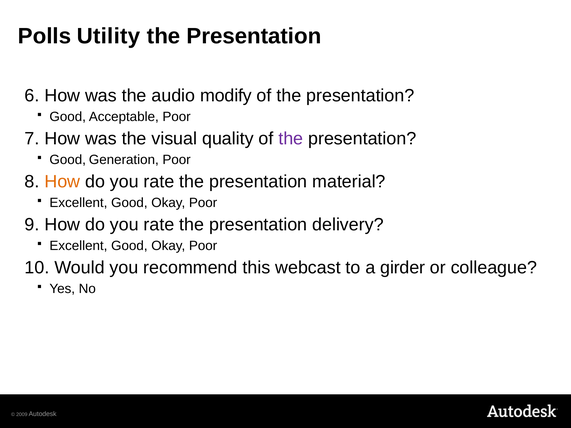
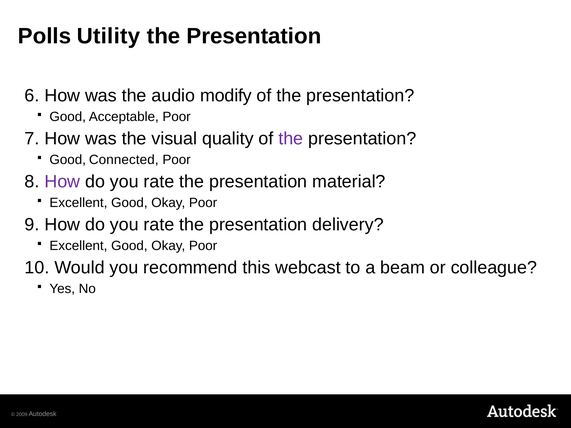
Generation: Generation -> Connected (124, 160)
How colour: orange -> purple (62, 182)
girder: girder -> beam (403, 268)
